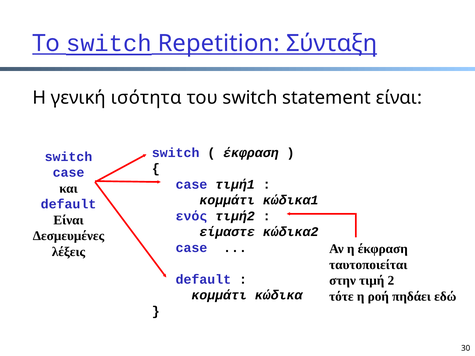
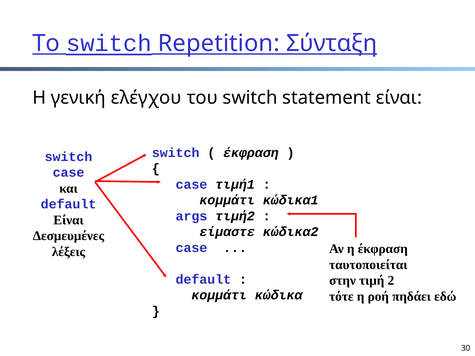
ισότητα: ισότητα -> ελέγχου (146, 98)
ενός: ενός -> args (191, 216)
